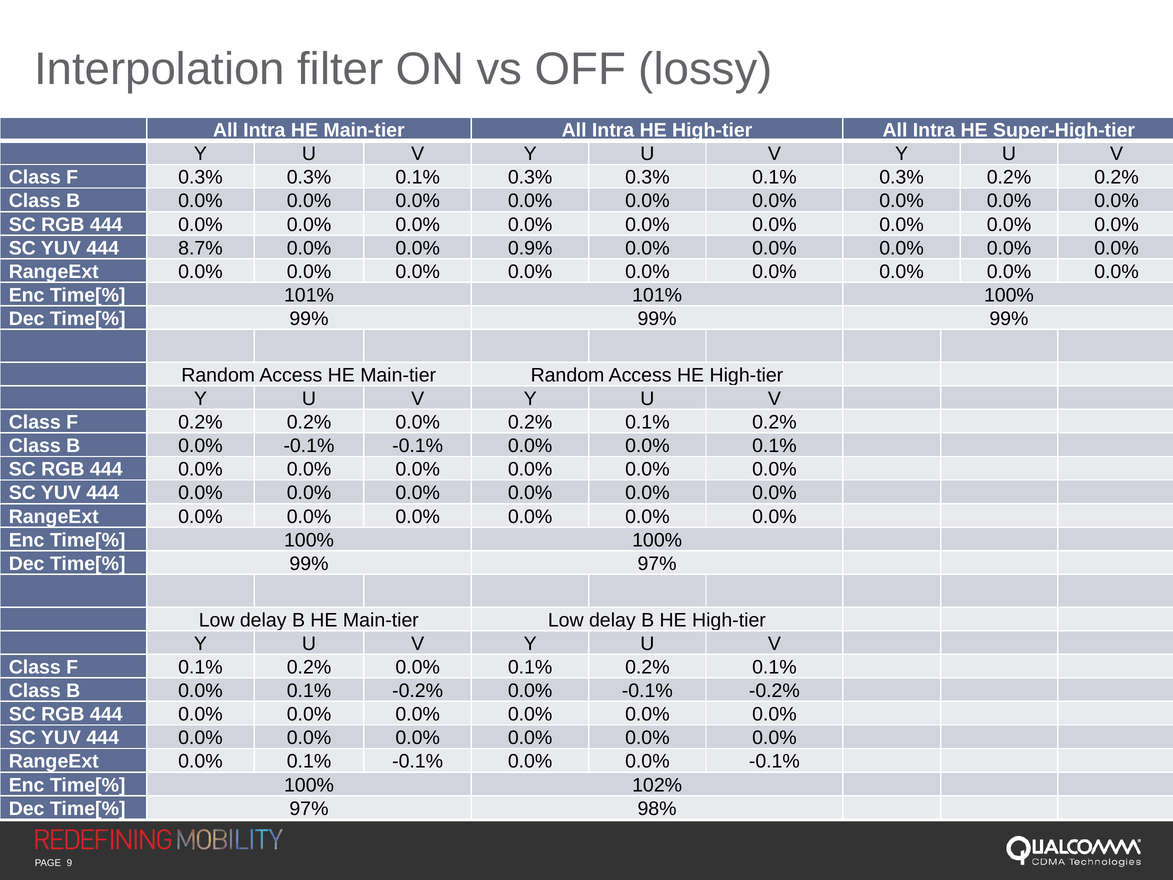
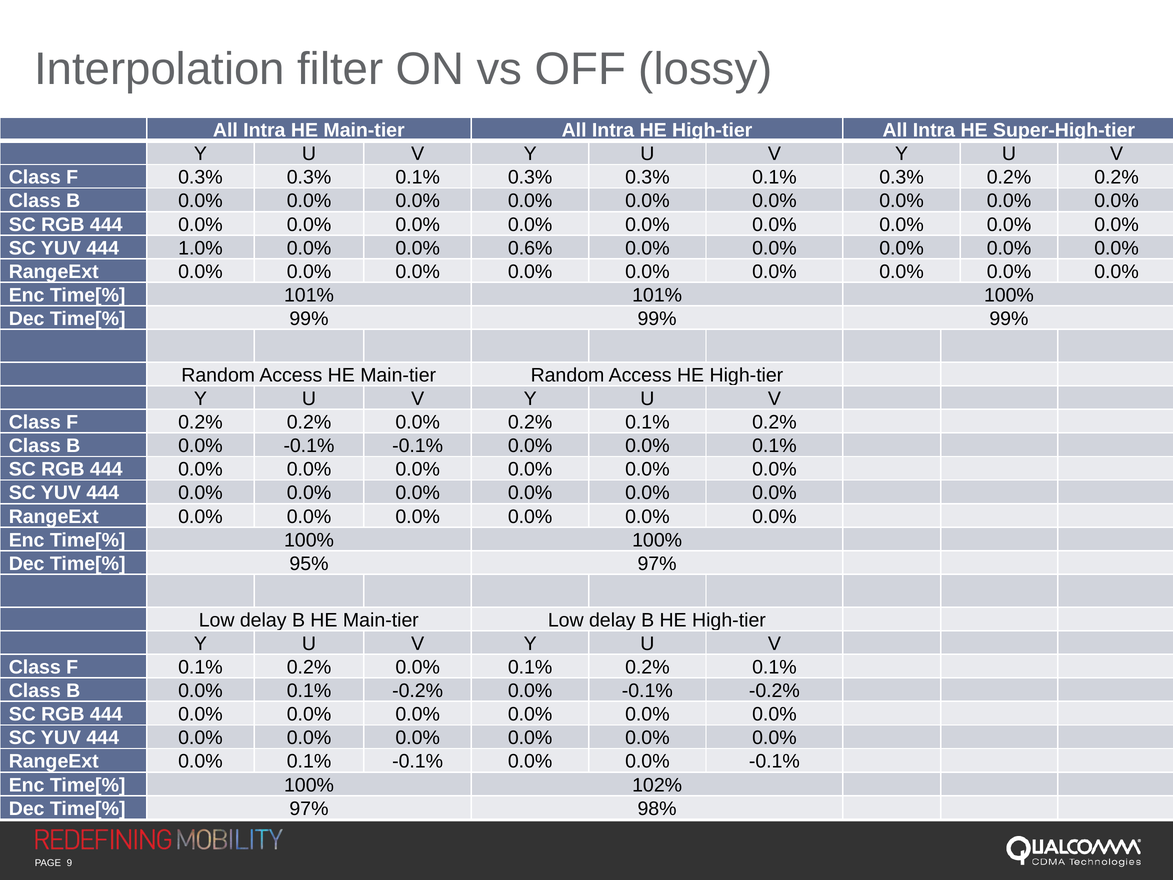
8.7%: 8.7% -> 1.0% (200, 248)
0.9%: 0.9% -> 0.6% (530, 248)
99%: 99% -> 95% (309, 564)
